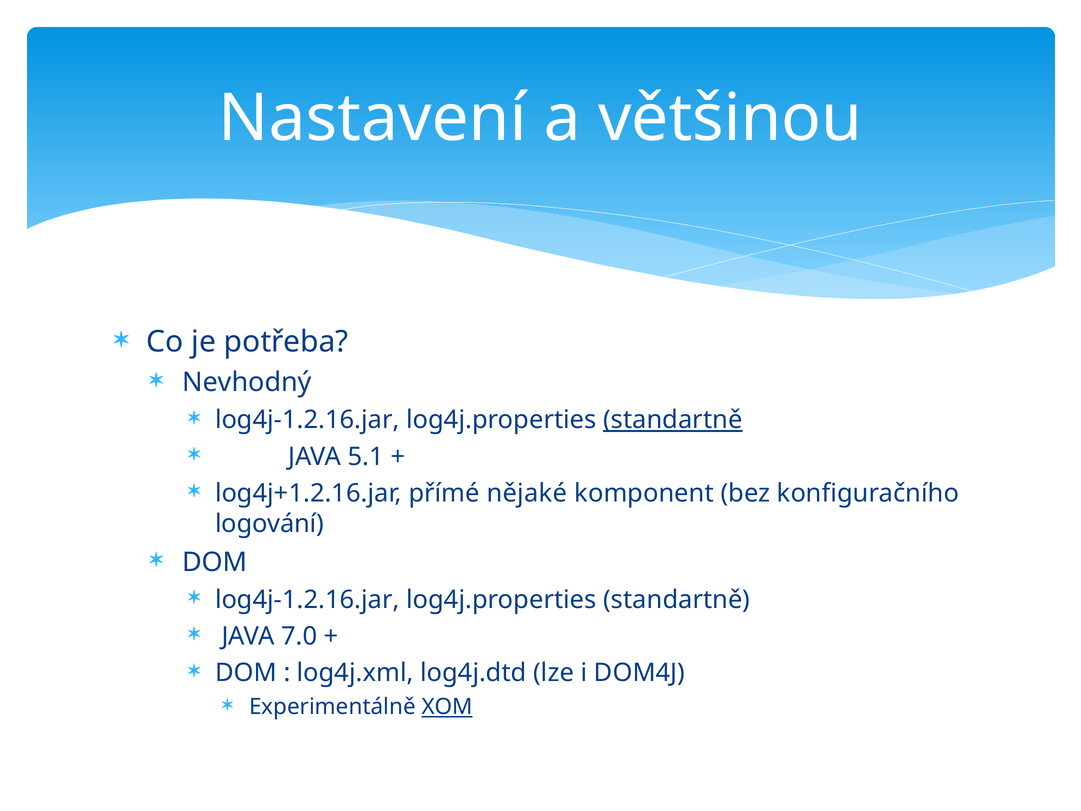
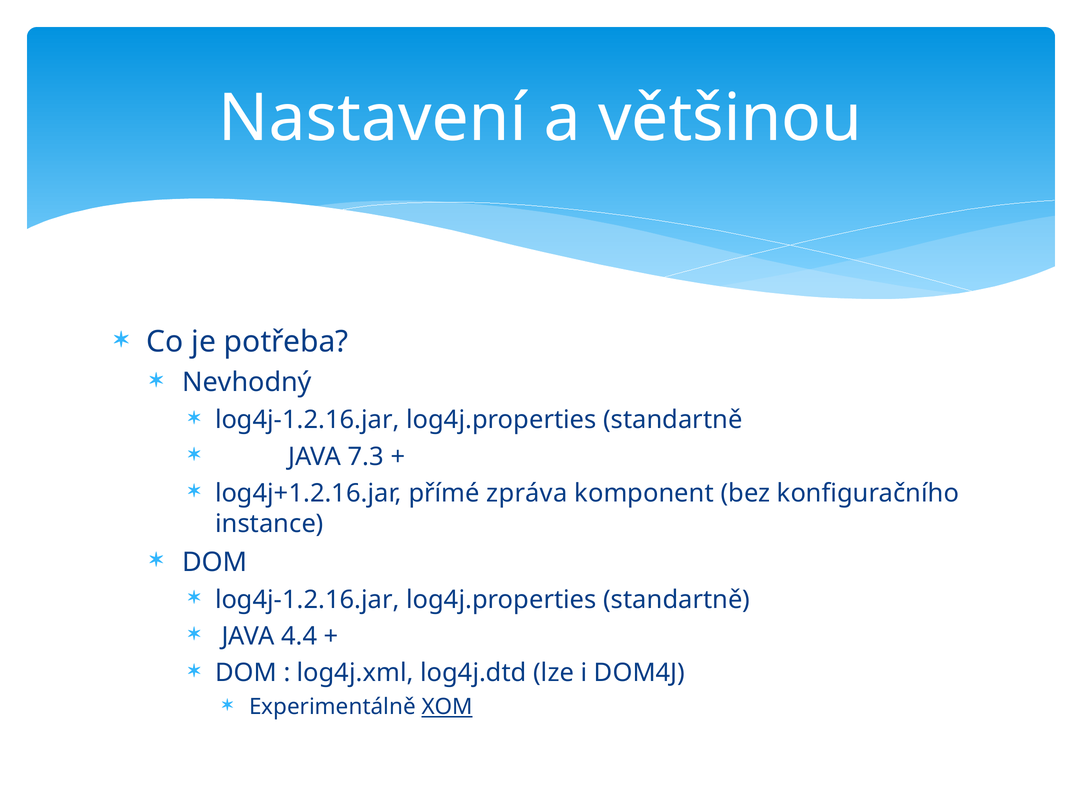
standartně underline: present -> none (673, 420)
5.1: 5.1 -> 7.3 (366, 457)
nějaké: nějaké -> zpráva (527, 493)
logování: logování -> instance (269, 524)
7.0: 7.0 -> 4.4 (299, 636)
